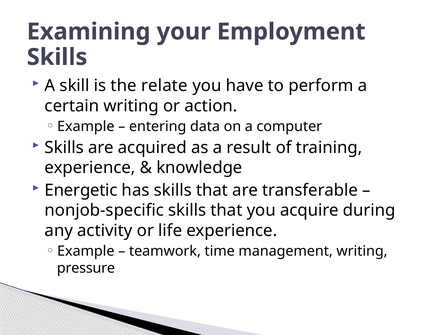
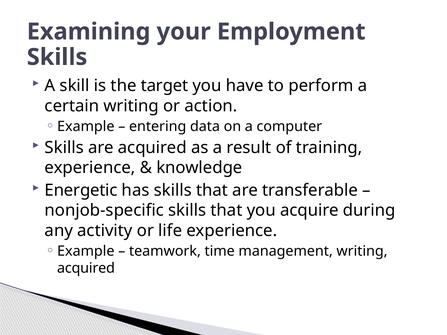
relate: relate -> target (165, 86)
pressure: pressure -> acquired (86, 268)
